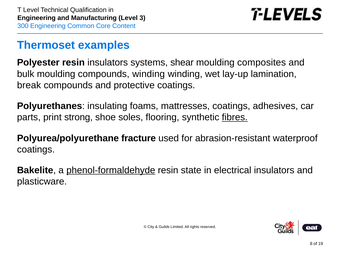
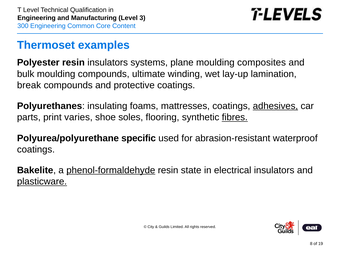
shear: shear -> plane (182, 63)
compounds winding: winding -> ultimate (149, 74)
adhesives underline: none -> present (275, 106)
strong: strong -> varies (78, 117)
fracture: fracture -> specific (139, 138)
plasticware underline: none -> present (42, 182)
